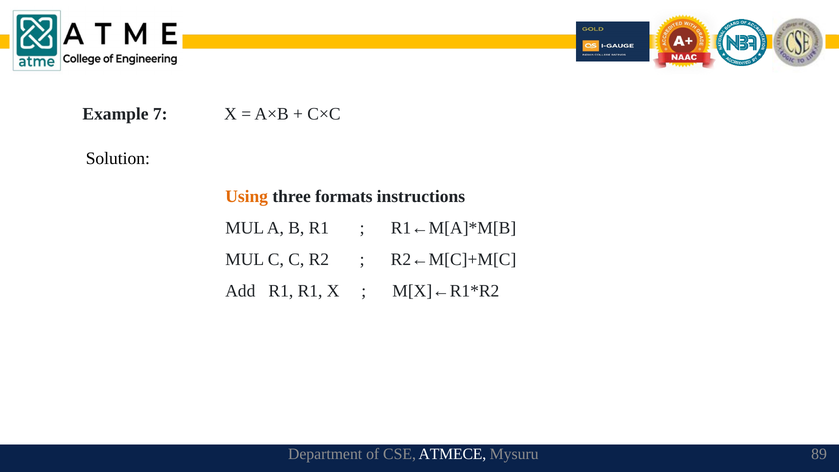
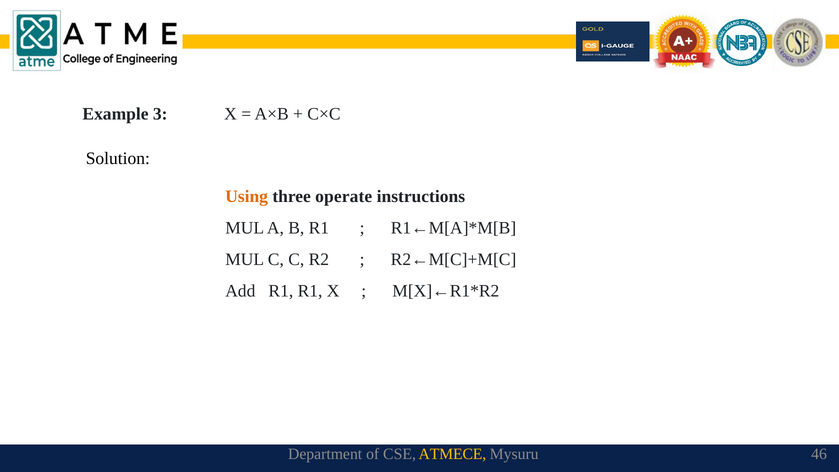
7: 7 -> 3 (160, 114)
formats: formats -> operate (344, 196)
ATMECE colour: white -> yellow (452, 454)
89: 89 -> 46 (819, 454)
